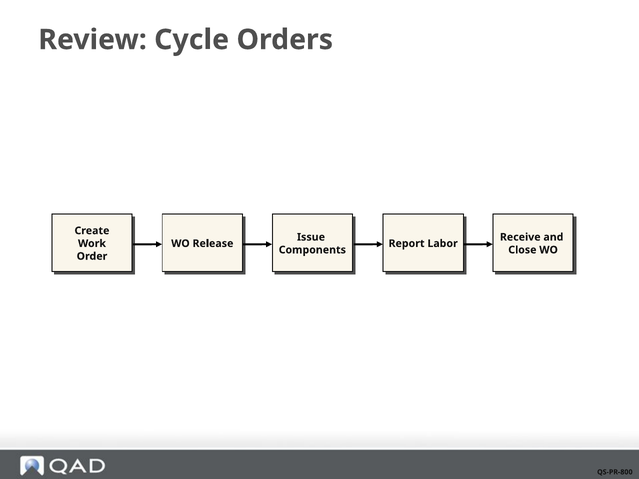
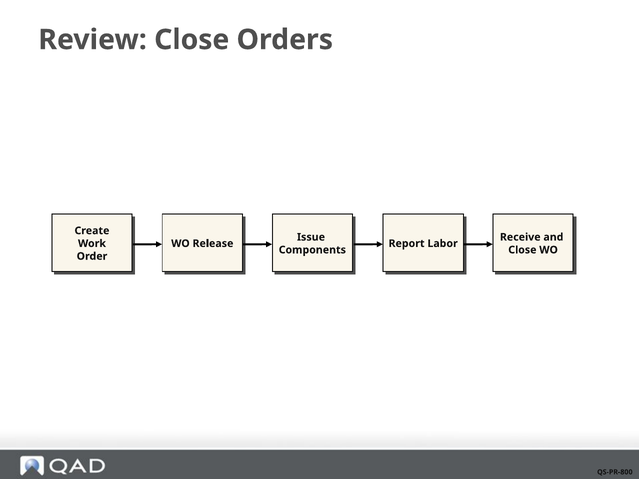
Review Cycle: Cycle -> Close (192, 40)
